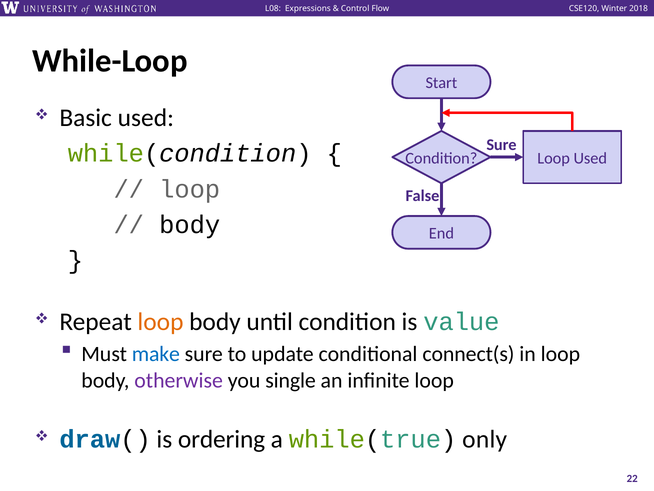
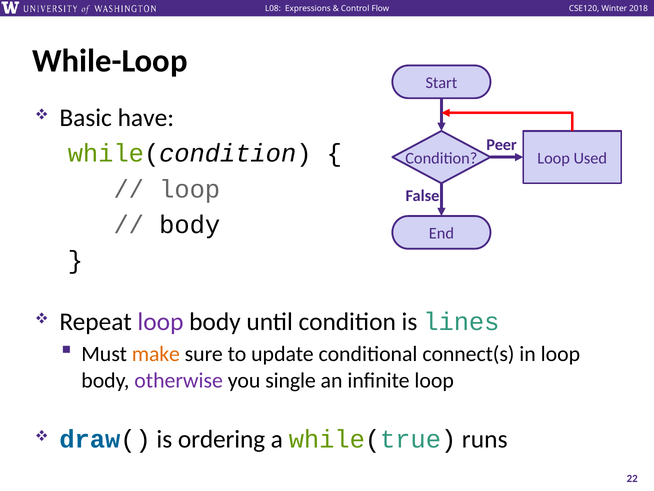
Basic used: used -> have (146, 118)
Sure: Sure -> Peer (501, 145)
loop colour: orange -> purple (160, 321)
value: value -> lines (461, 321)
make colour: blue -> orange (156, 354)
only: only -> runs (485, 439)
